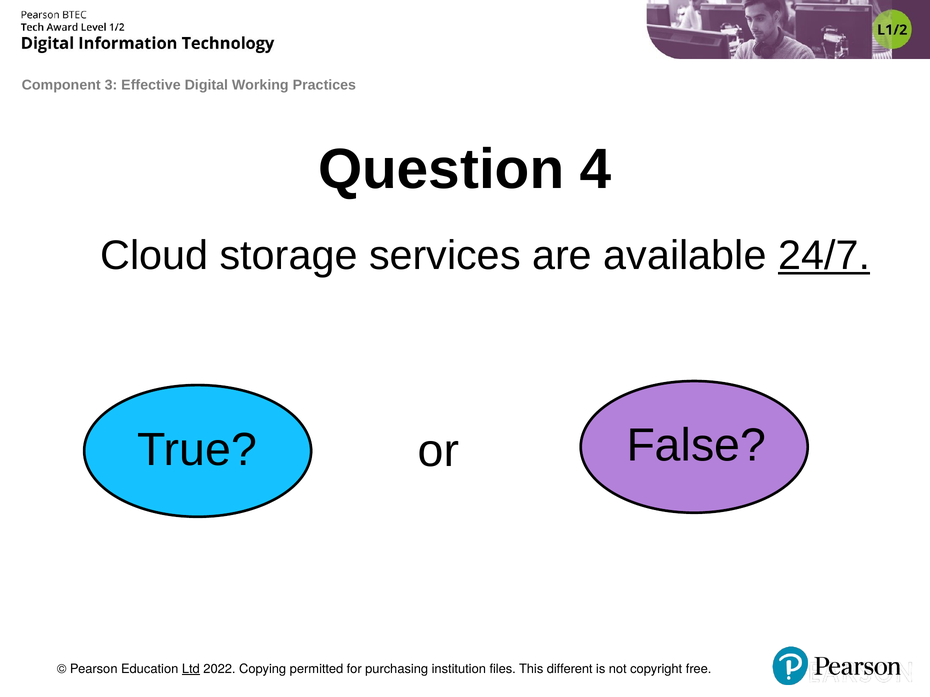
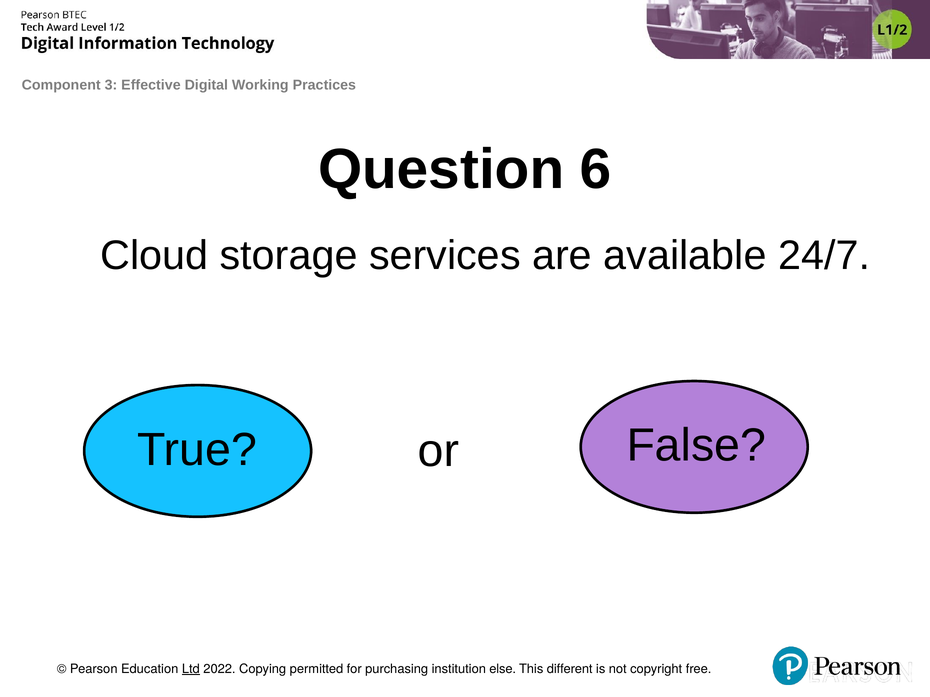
4: 4 -> 6 (596, 169)
24/7 underline: present -> none (824, 256)
files: files -> else (503, 670)
